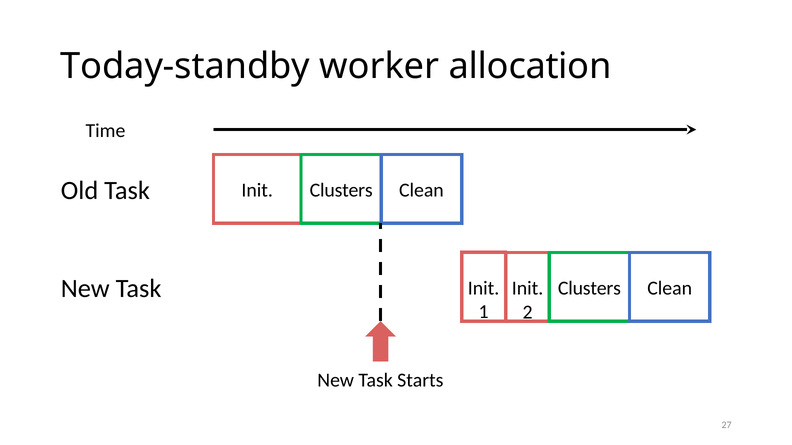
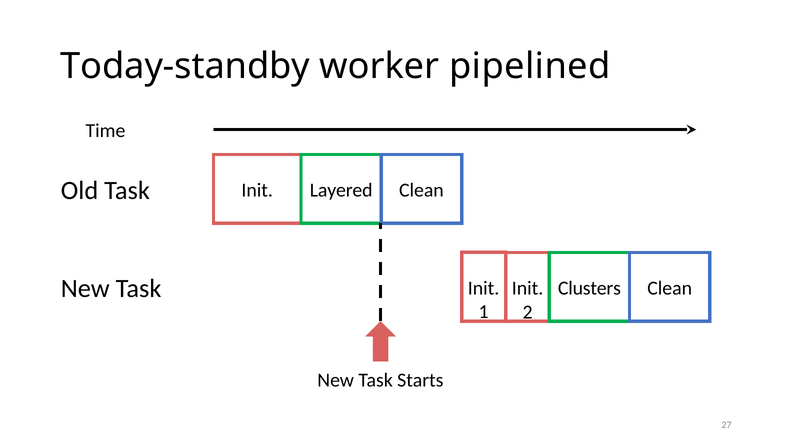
allocation: allocation -> pipelined (530, 67)
Init Clusters: Clusters -> Layered (341, 190)
